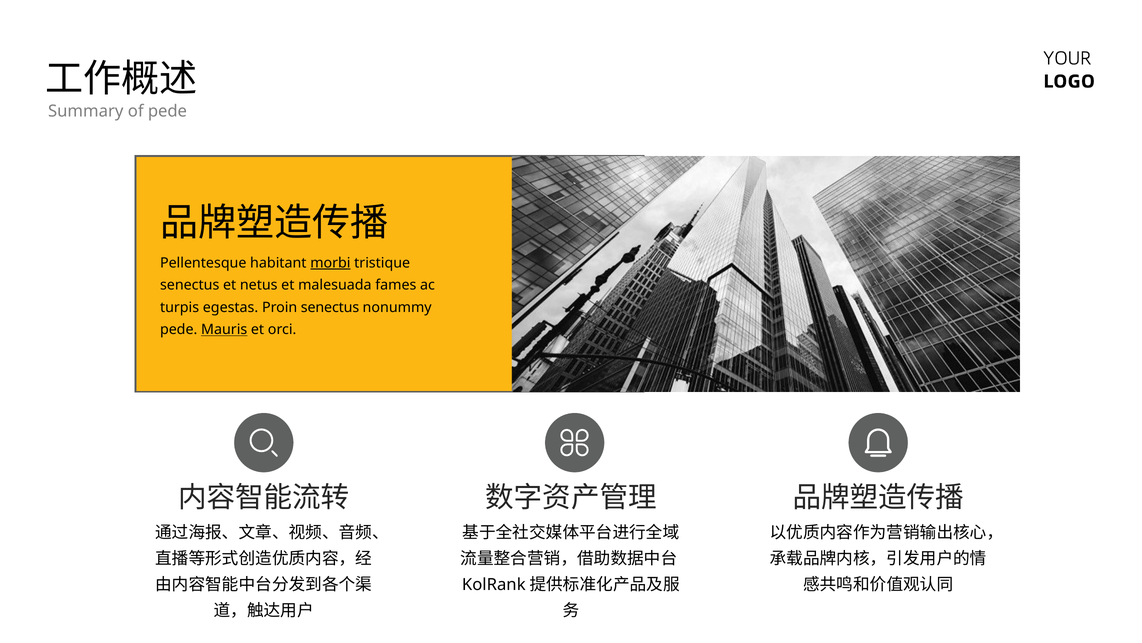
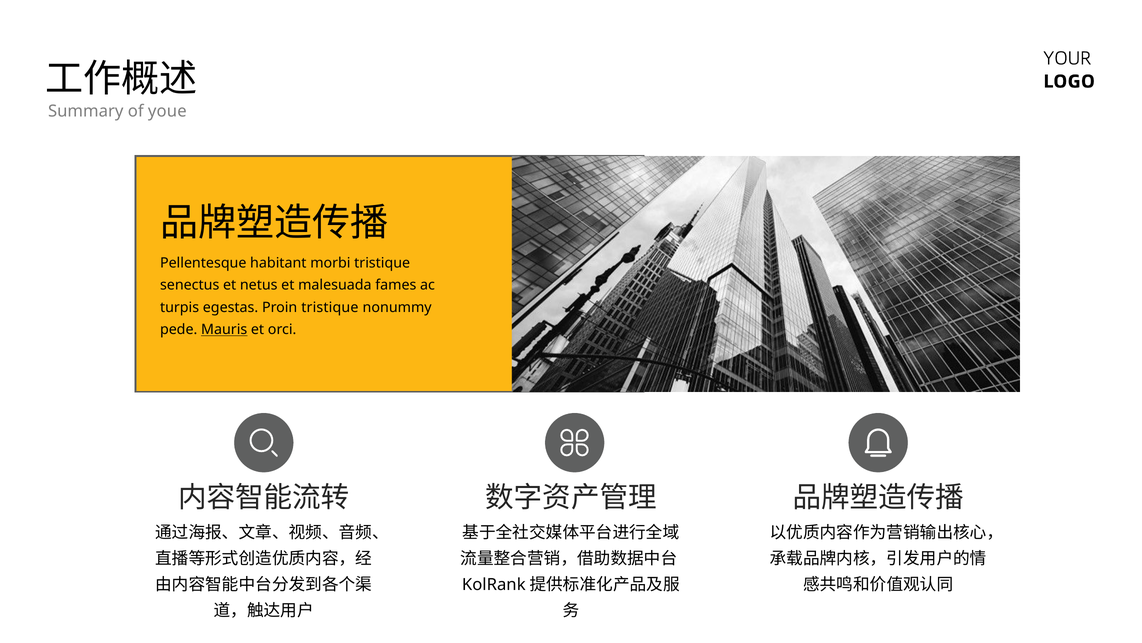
of pede: pede -> youe (167, 111)
morbi underline: present -> none (330, 263)
Proin senectus: senectus -> tristique (330, 307)
